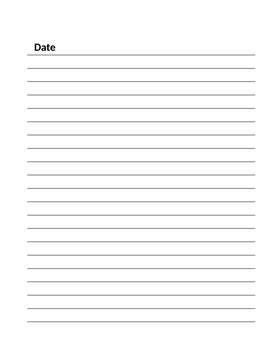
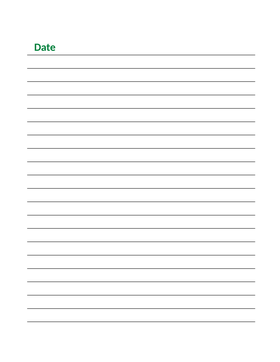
Date colour: black -> green (45, 47)
